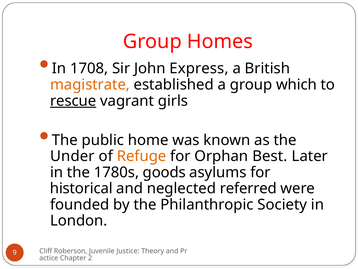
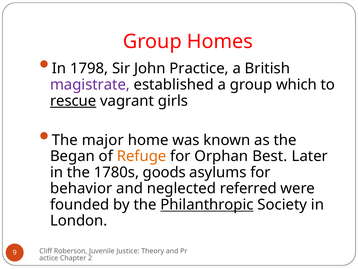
1708: 1708 -> 1798 (89, 68)
Express: Express -> Practice (199, 68)
magistrate colour: orange -> purple (90, 85)
public: public -> major (103, 140)
Under: Under -> Began (72, 156)
historical: historical -> behavior (81, 188)
Philanthropic underline: none -> present (207, 204)
